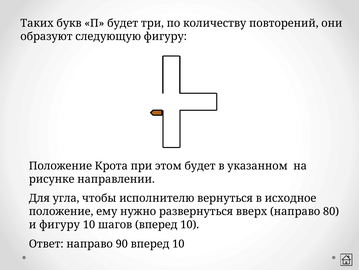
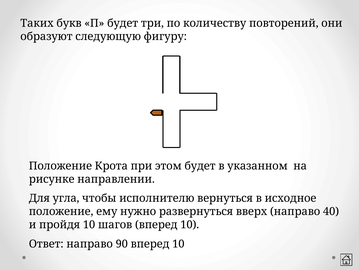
80: 80 -> 40 (331, 211)
и фигуру: фигуру -> пройдя (60, 224)
